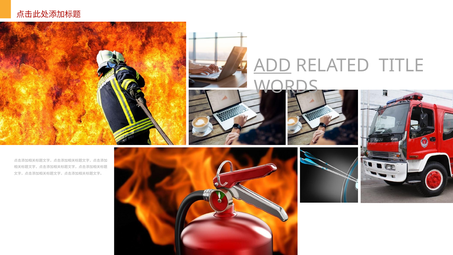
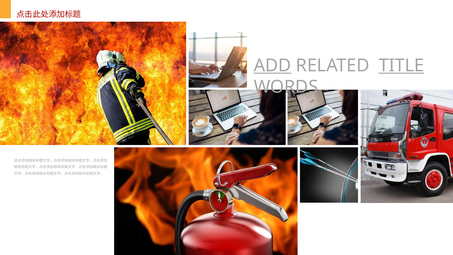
TITLE underline: none -> present (401, 65)
